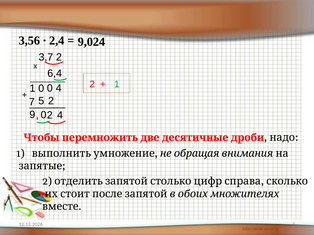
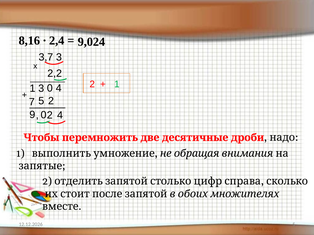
3,56: 3,56 -> 8,16 (29, 41)
3,7 2: 2 -> 3 (59, 57)
6,4: 6,4 -> 2,2 (55, 74)
1 0: 0 -> 3 (41, 89)
